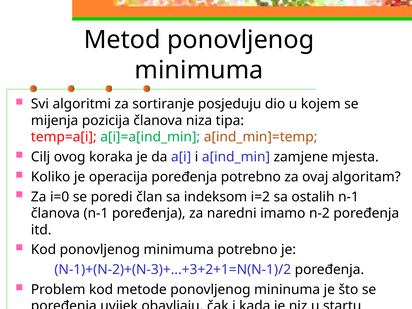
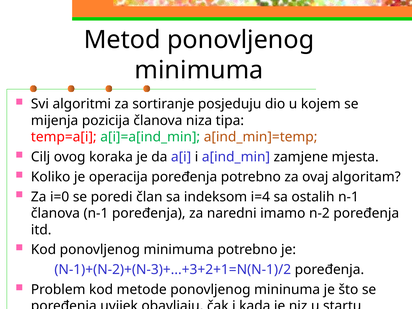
i=2: i=2 -> i=4 (260, 197)
